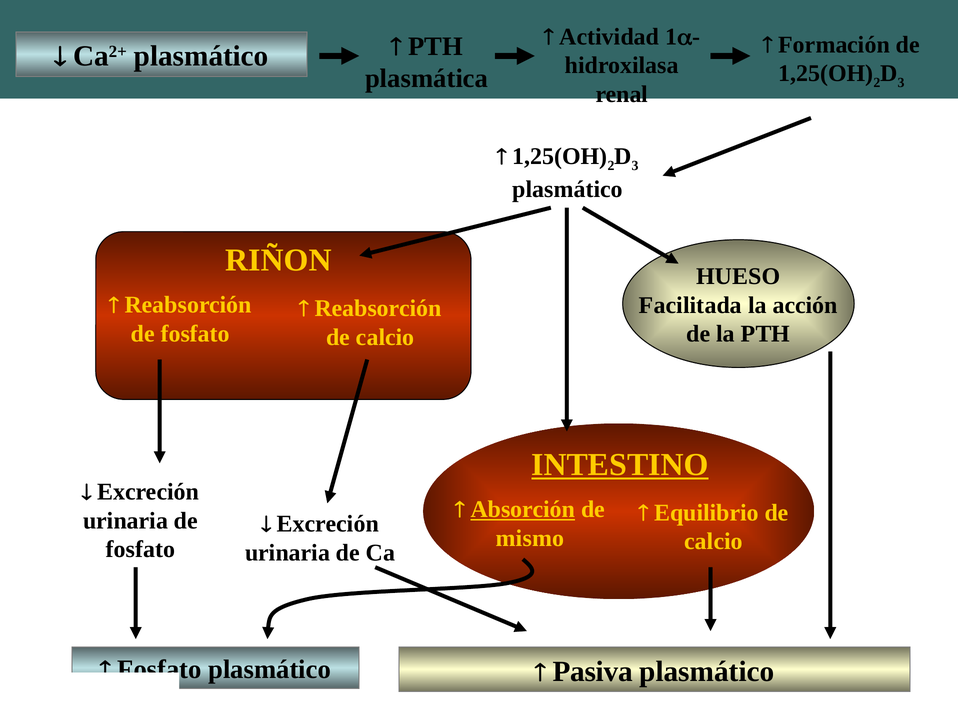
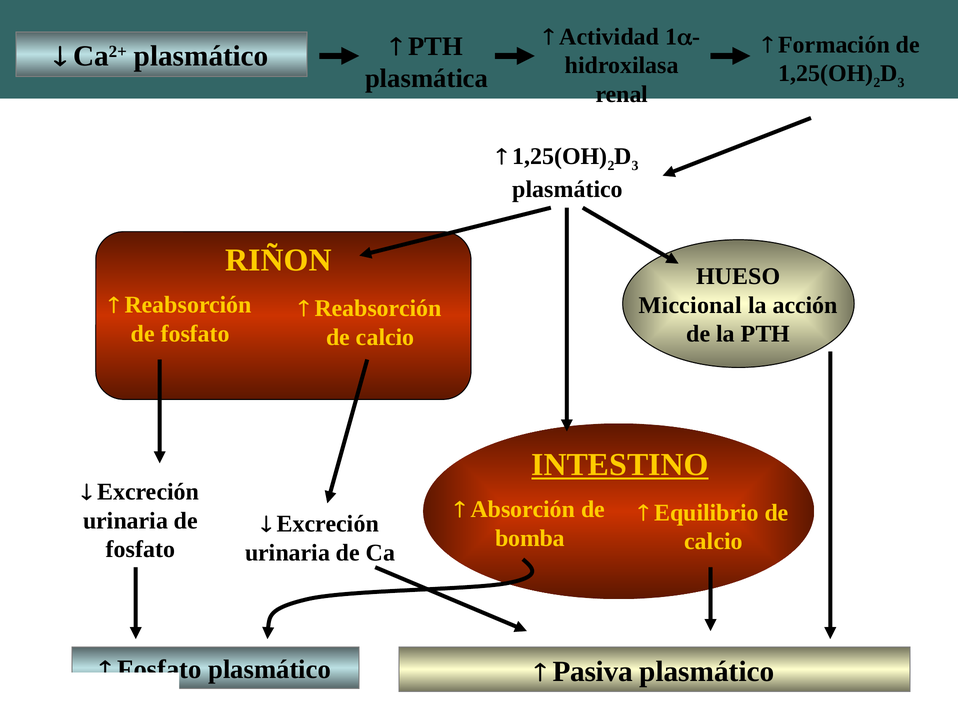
Facilitada: Facilitada -> Miccional (690, 305)
Absorción underline: present -> none (523, 509)
mismo: mismo -> bomba (530, 538)
